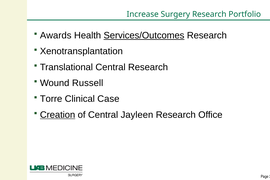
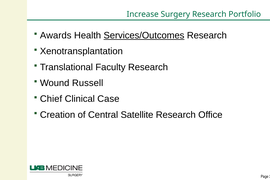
Translational Central: Central -> Faculty (111, 67)
Torre: Torre -> Chief (51, 99)
Creation underline: present -> none (58, 115)
Jayleen: Jayleen -> Satellite (137, 115)
